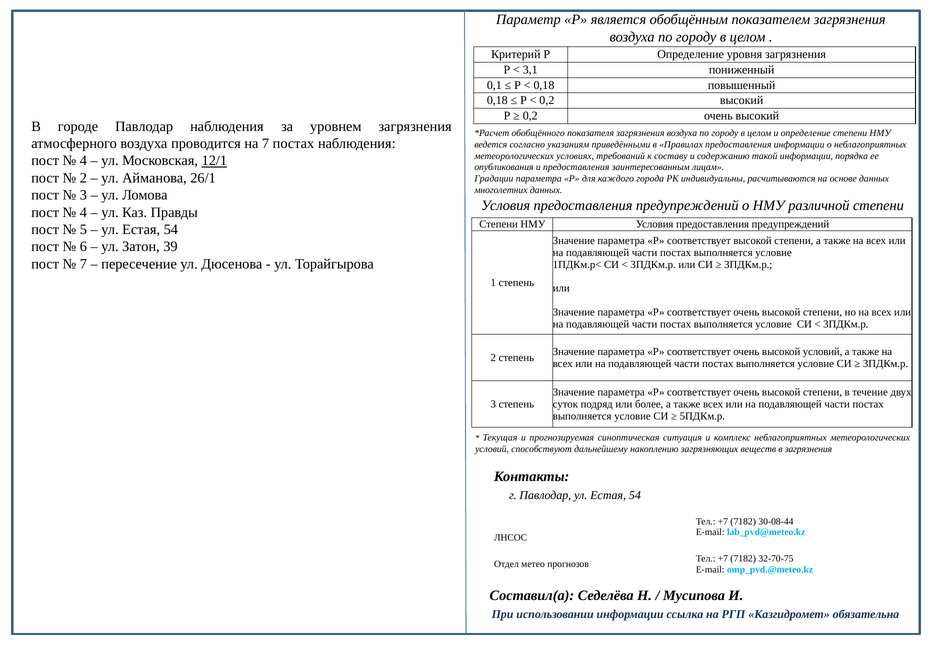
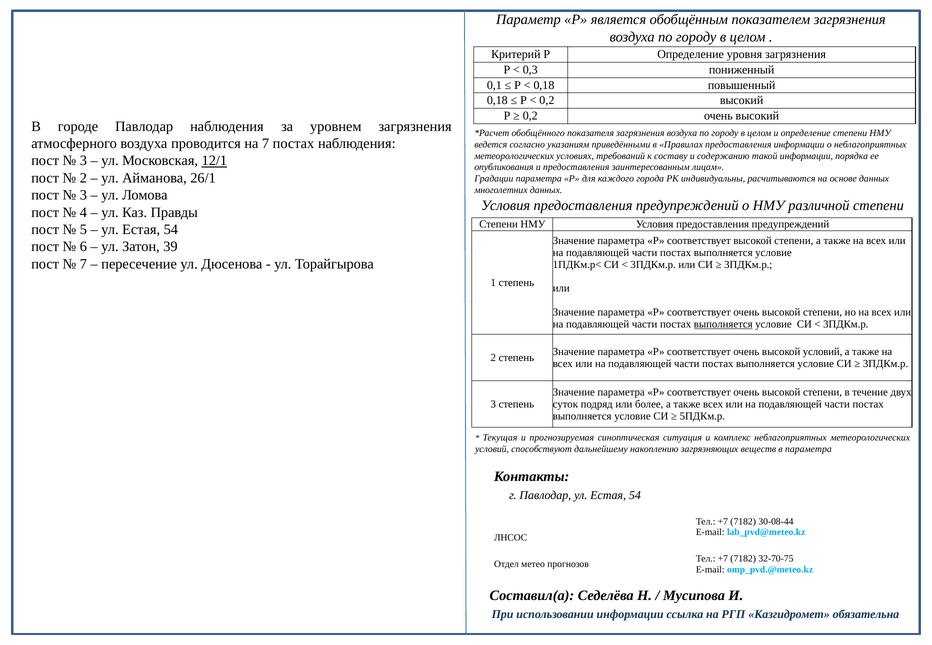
3,1: 3,1 -> 0,3 (530, 70)
4: 4 -> 3 (83, 161)
выполняется underline: none -> present (723, 324)
в загрязнения: загрязнения -> параметра (808, 449)
